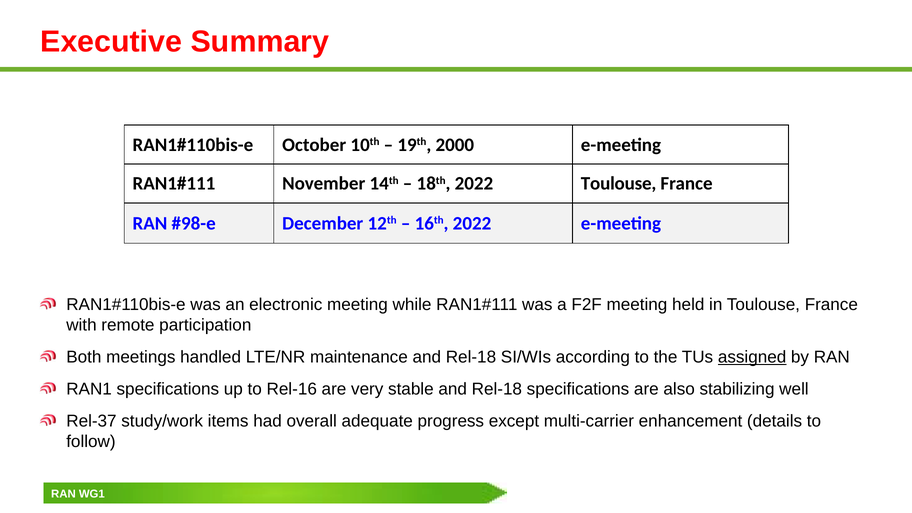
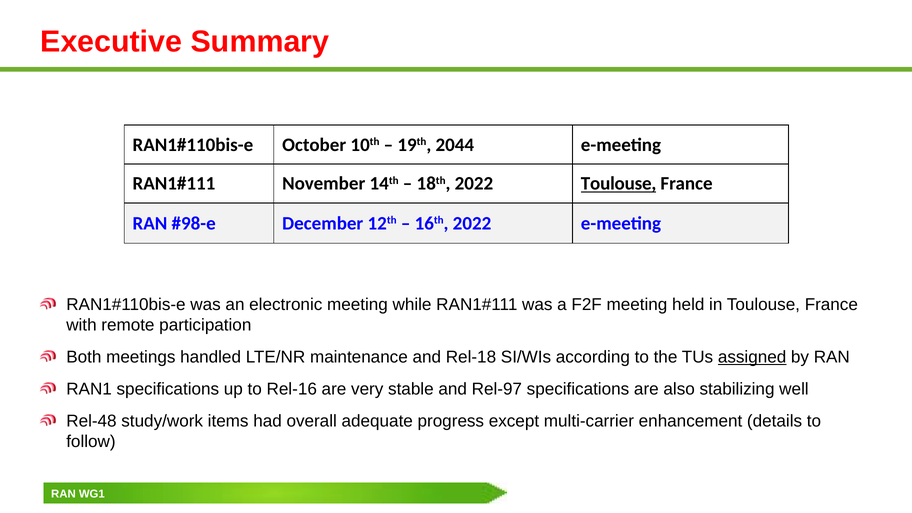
2000: 2000 -> 2044 (455, 145)
Toulouse underline: none -> present (619, 184)
Rel-18: Rel-18 -> Rel-97 (497, 389)
Rel-37: Rel-37 -> Rel-48 (91, 421)
